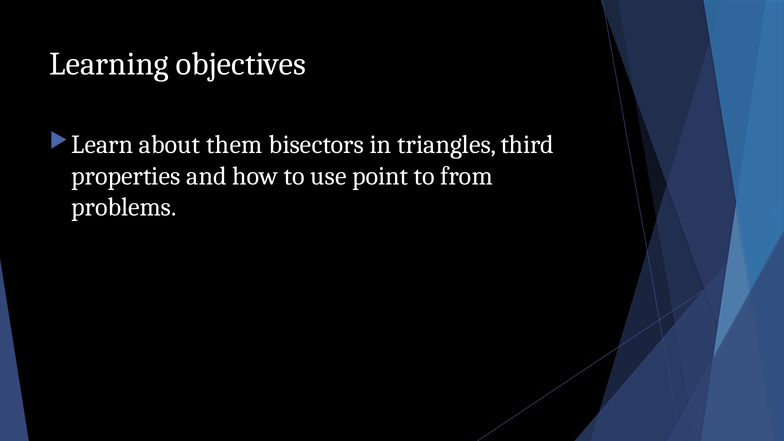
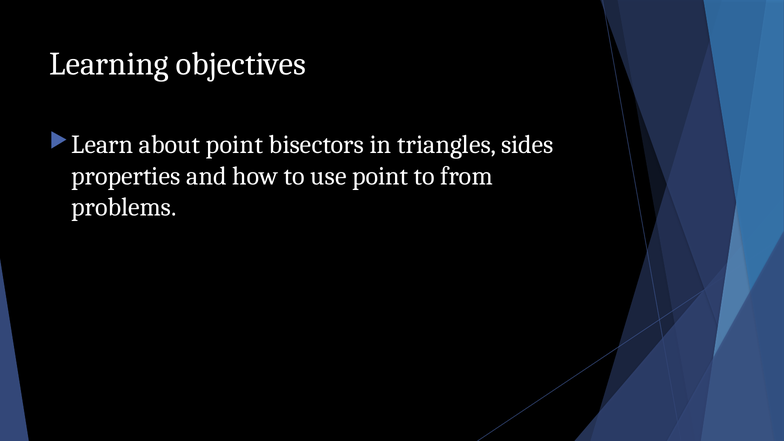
about them: them -> point (234, 145)
third: third -> sides (527, 145)
